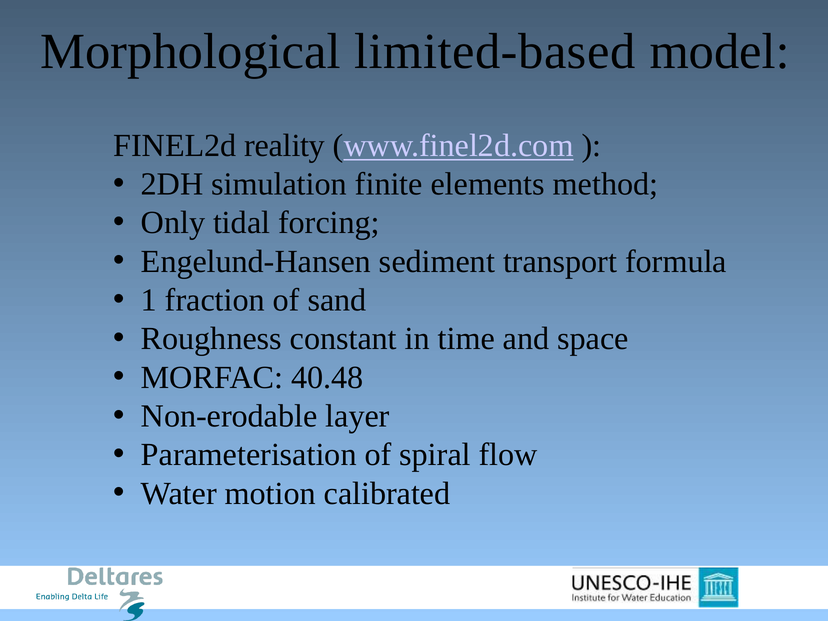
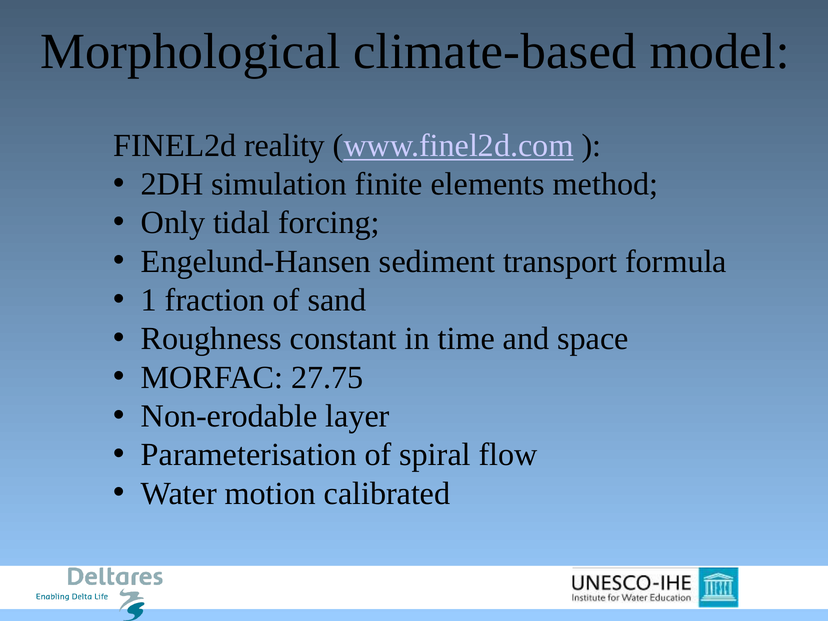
limited-based: limited-based -> climate-based (495, 51)
40.48: 40.48 -> 27.75 (327, 377)
